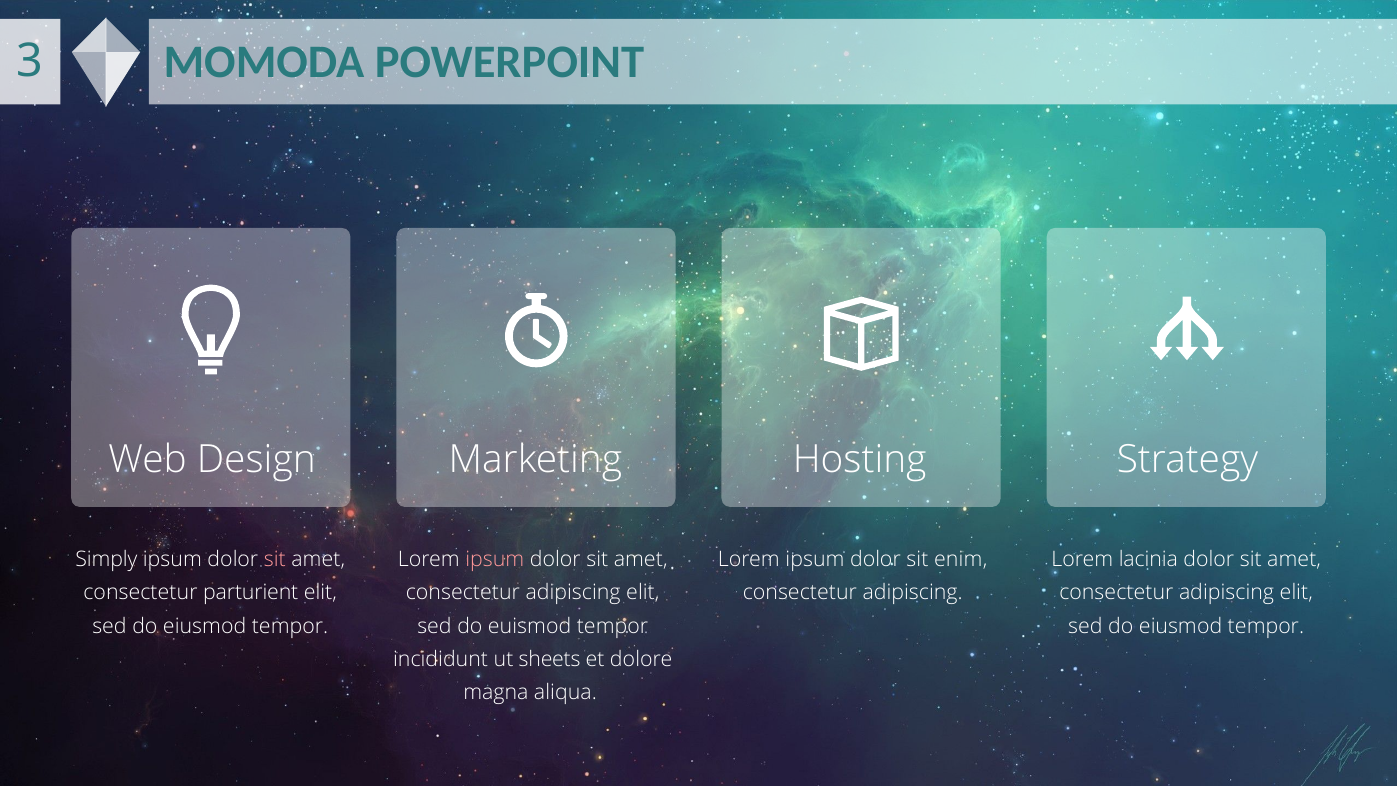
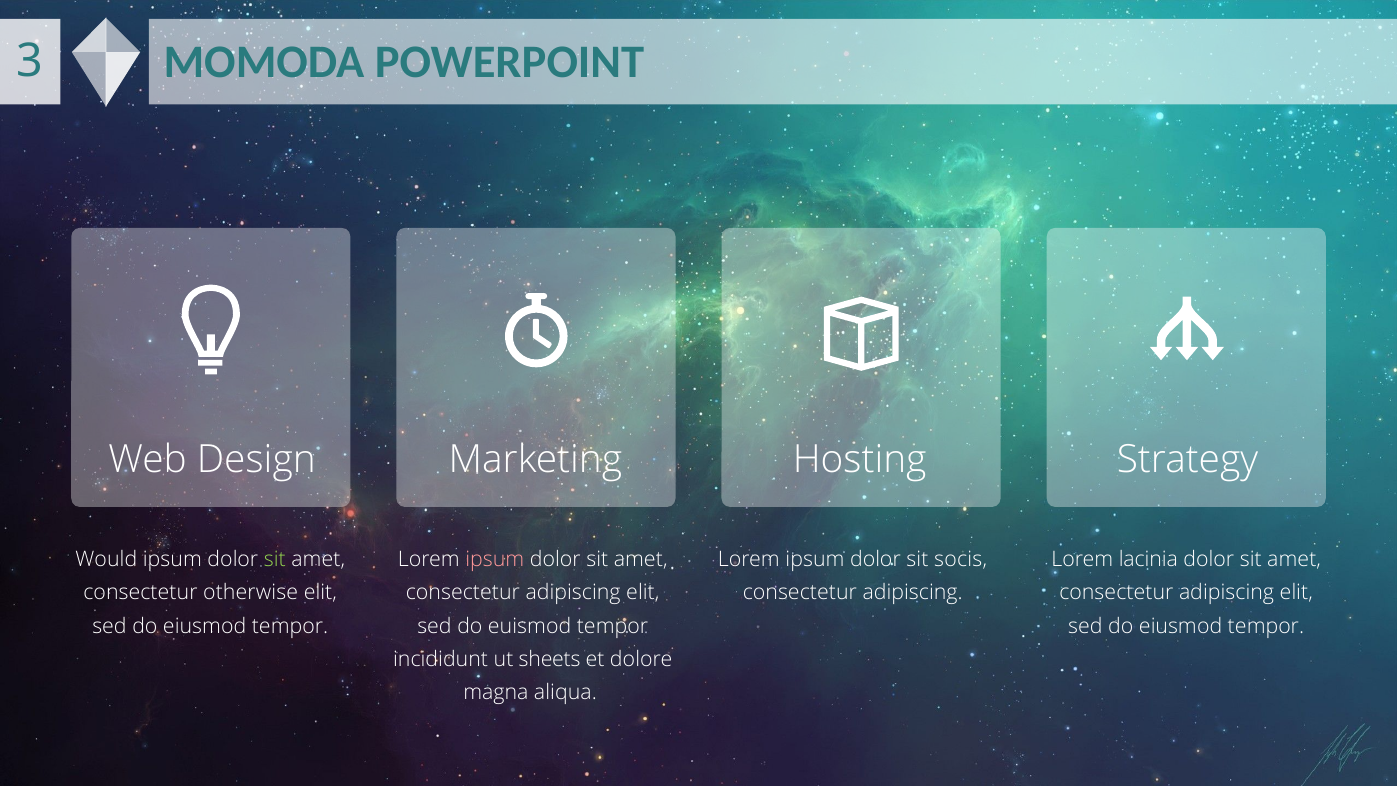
Simply: Simply -> Would (106, 559)
sit colour: pink -> light green (275, 559)
enim: enim -> socis (961, 559)
parturient: parturient -> otherwise (251, 593)
